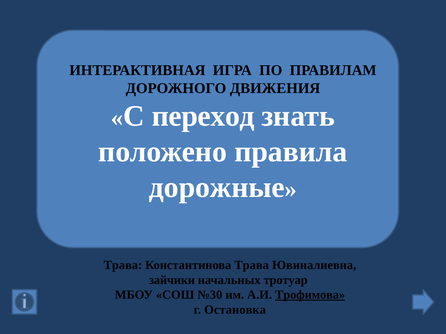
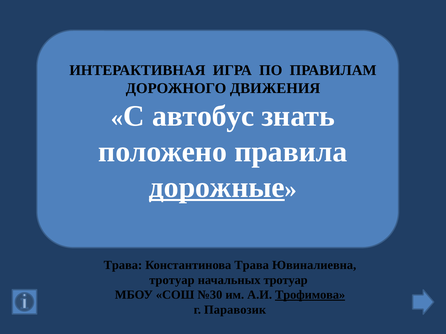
переход: переход -> автобус (203, 116)
дорожные underline: none -> present (217, 188)
зайчики: зайчики -> тротуар (172, 280)
Остановка: Остановка -> Паравозик (235, 310)
